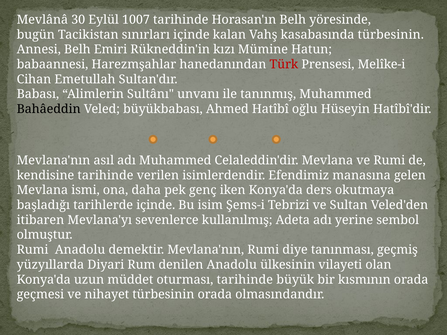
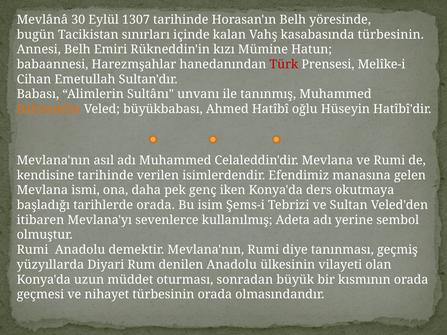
1007: 1007 -> 1307 (136, 20)
Bahâeddin colour: black -> orange (49, 109)
tarihlerde içinde: içinde -> orada (156, 205)
oturması tarihinde: tarihinde -> sonradan (245, 280)
